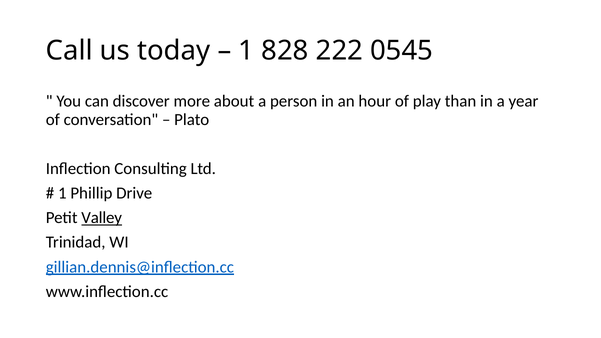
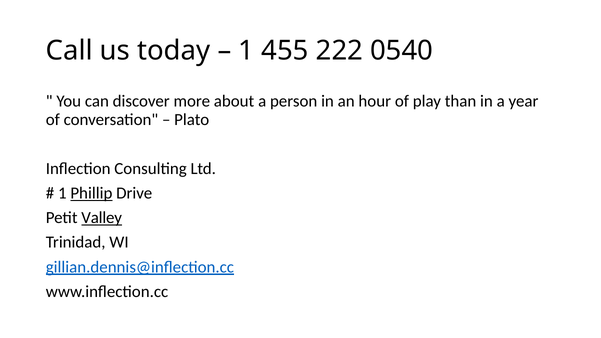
828: 828 -> 455 (285, 50)
0545: 0545 -> 0540 (402, 50)
Phillip underline: none -> present (91, 193)
